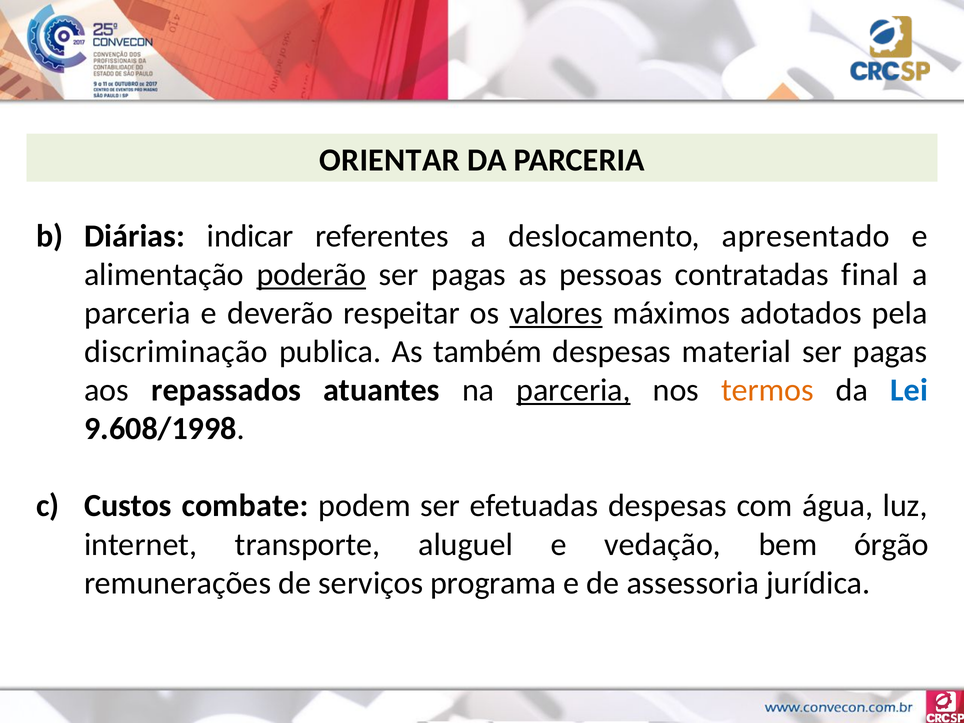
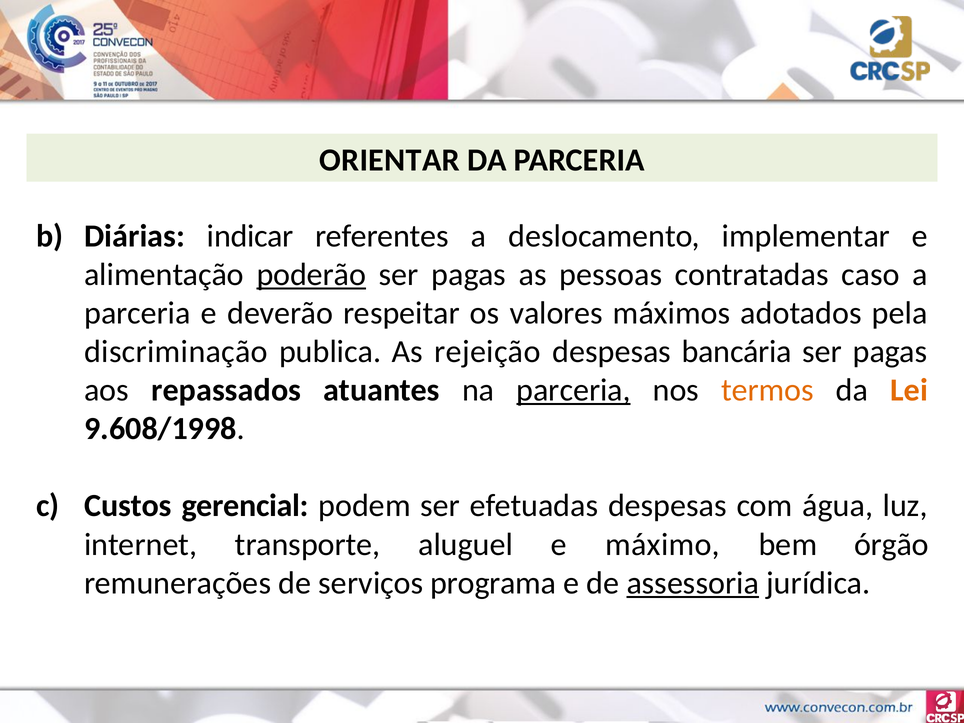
apresentado: apresentado -> implementar (806, 236)
final: final -> caso (871, 274)
valores underline: present -> none (556, 313)
também: também -> rejeição (487, 352)
material: material -> bancária (737, 352)
Lei colour: blue -> orange (909, 390)
combate: combate -> gerencial (245, 506)
vedação: vedação -> máximo (663, 544)
assessoria underline: none -> present (693, 583)
